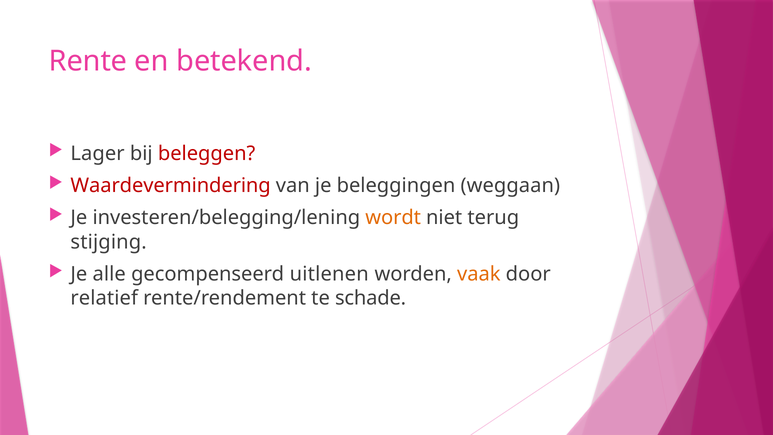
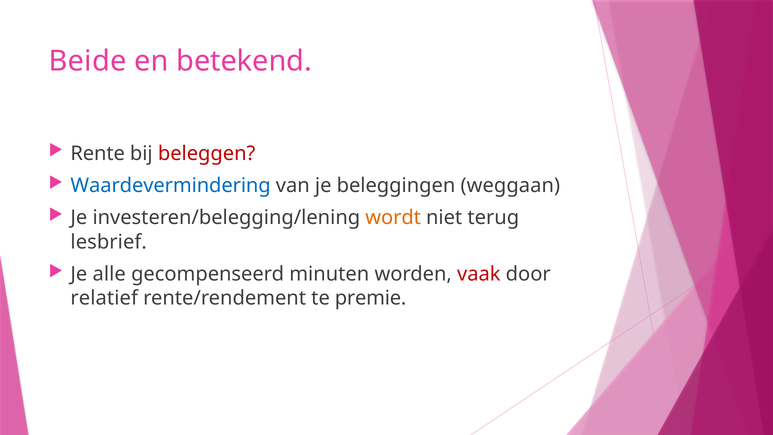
Rente: Rente -> Beide (88, 61)
Lager: Lager -> Rente (98, 153)
Waardevermindering colour: red -> blue (171, 186)
stijging: stijging -> lesbrief (109, 242)
uitlenen: uitlenen -> minuten (329, 274)
vaak colour: orange -> red (479, 274)
schade: schade -> premie (371, 298)
